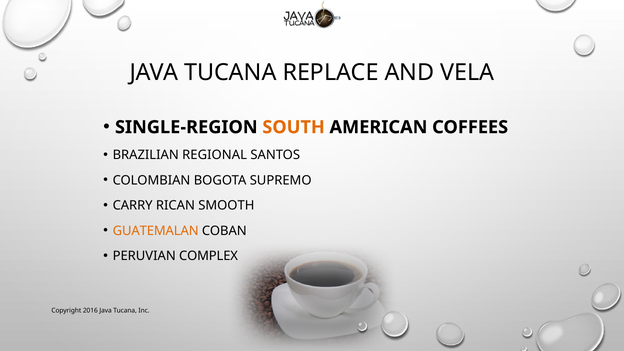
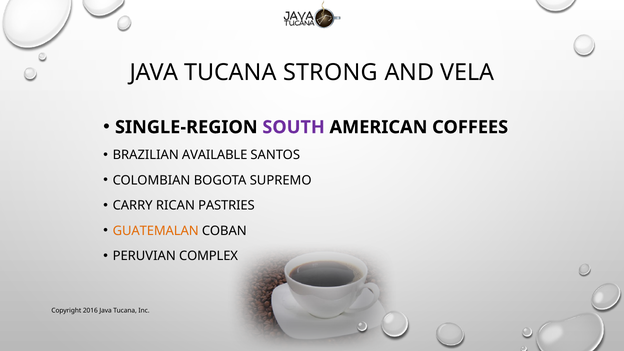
REPLACE: REPLACE -> STRONG (330, 72)
SOUTH colour: orange -> purple (294, 127)
REGIONAL: REGIONAL -> AVAILABLE (215, 155)
SMOOTH: SMOOTH -> PASTRIES (226, 206)
